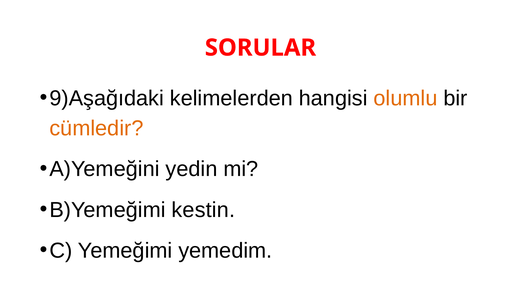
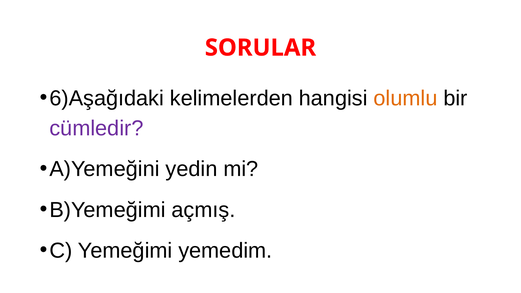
9)Aşağıdaki: 9)Aşağıdaki -> 6)Aşağıdaki (107, 98)
cümledir colour: orange -> purple (96, 128)
kestin: kestin -> açmış (203, 210)
